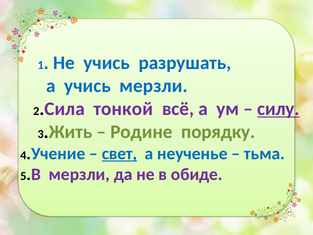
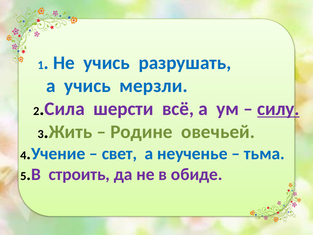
тонкой: тонкой -> шерсти (123, 109)
порядку: порядку -> овечьей (218, 132)
свет underline: present -> none (119, 153)
мерзли: мерзли -> строить (79, 174)
